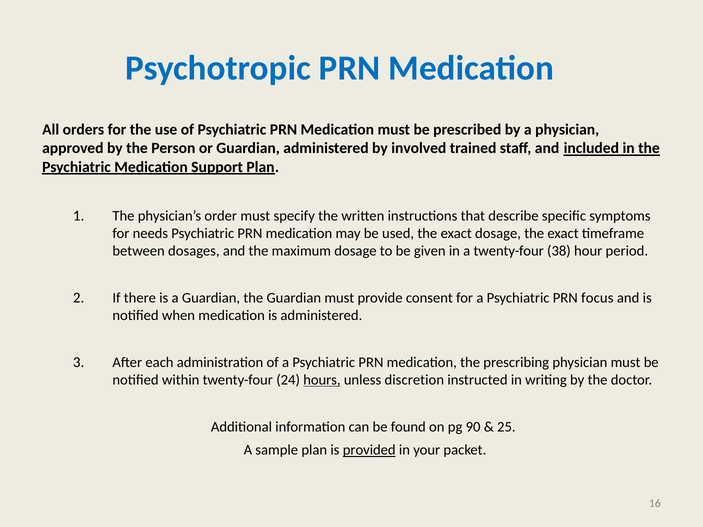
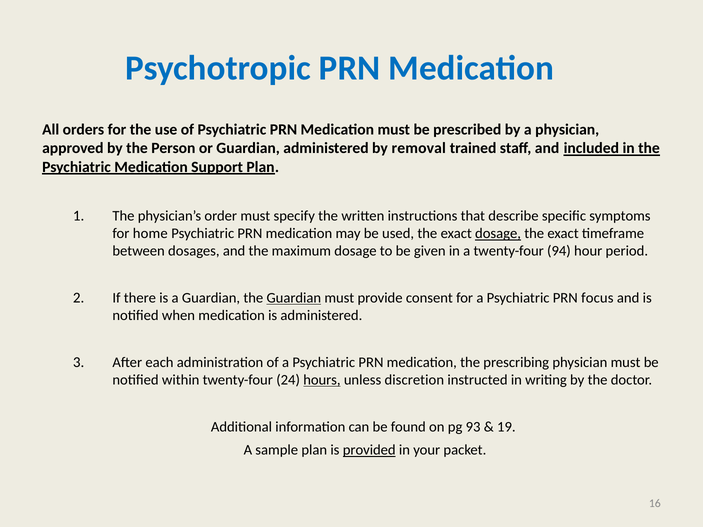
involved: involved -> removal (419, 148)
needs: needs -> home (150, 234)
dosage underline: none -> present (498, 234)
38: 38 -> 94 (559, 251)
Guardian underline: none -> present (294, 298)
90: 90 -> 93 (473, 427)
25: 25 -> 19 (506, 427)
